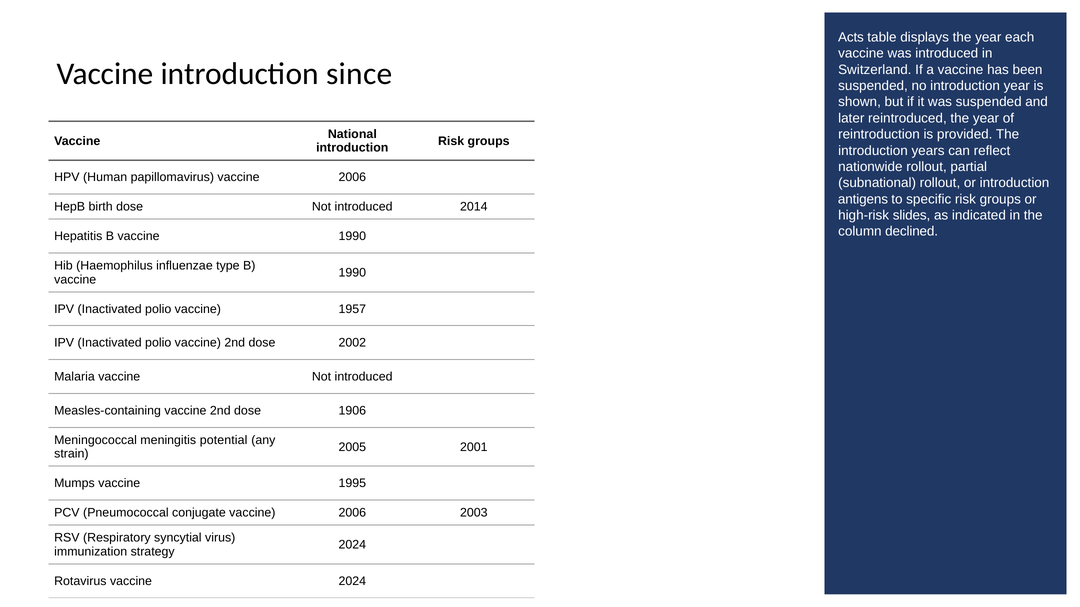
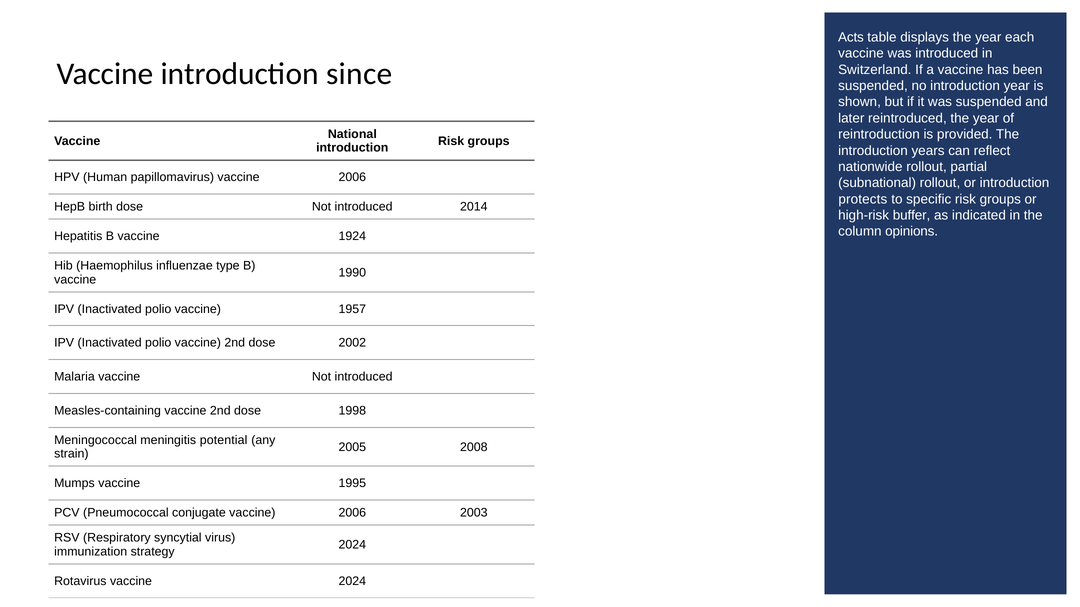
antigens: antigens -> protects (863, 199)
slides: slides -> buffer (912, 216)
declined: declined -> opinions (912, 232)
Hepatitis B vaccine 1990: 1990 -> 1924 (352, 236)
1906: 1906 -> 1998 (352, 411)
2001: 2001 -> 2008 (474, 447)
